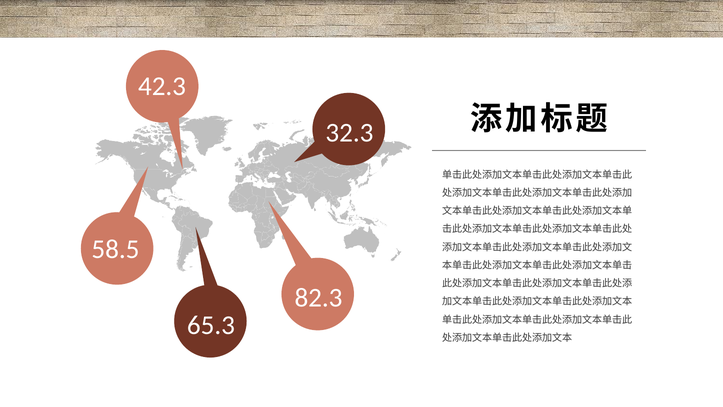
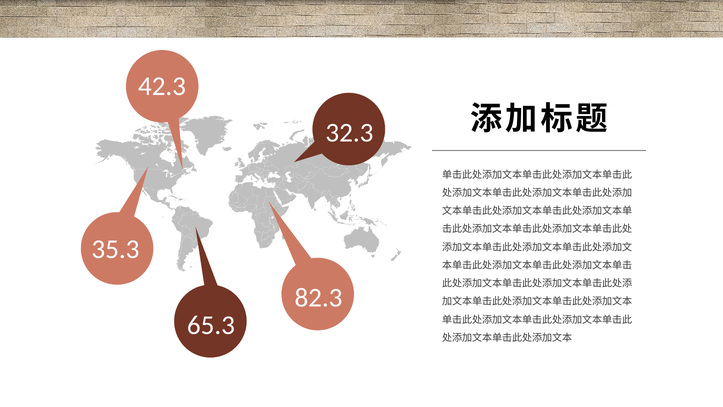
58.5: 58.5 -> 35.3 (115, 249)
